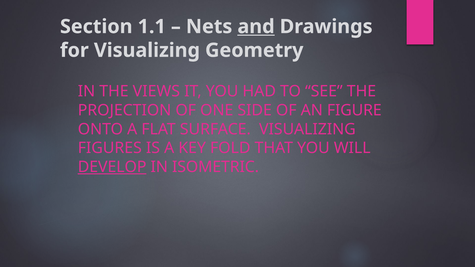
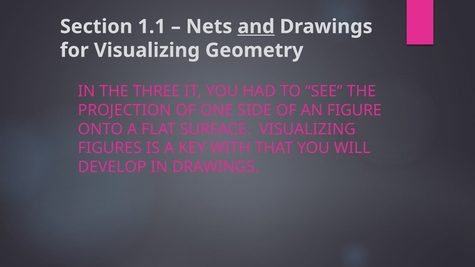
VIEWS: VIEWS -> THREE (156, 91)
FOLD: FOLD -> WITH (230, 148)
DEVELOP underline: present -> none (112, 167)
IN ISOMETRIC: ISOMETRIC -> DRAWINGS (215, 167)
